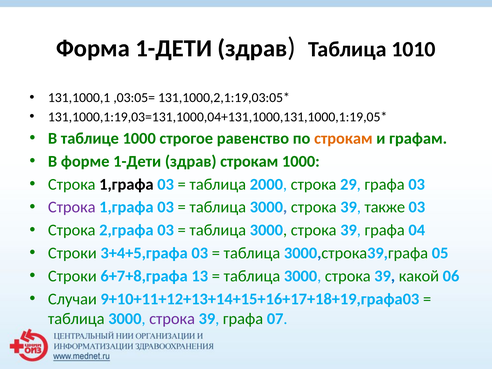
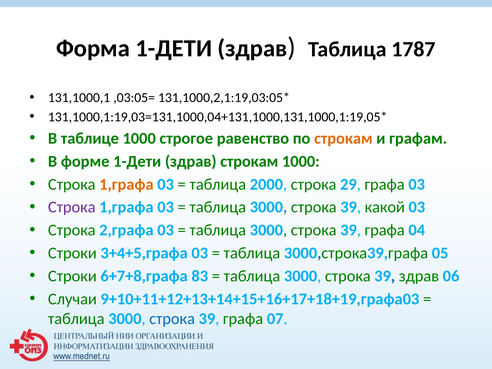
1010: 1010 -> 1787 (414, 49)
1,графа colour: black -> orange (126, 184)
также: также -> какой (385, 207)
13: 13 -> 83 (200, 276)
39 какой: какой -> здрав (419, 276)
строка colour: purple -> blue (172, 319)
